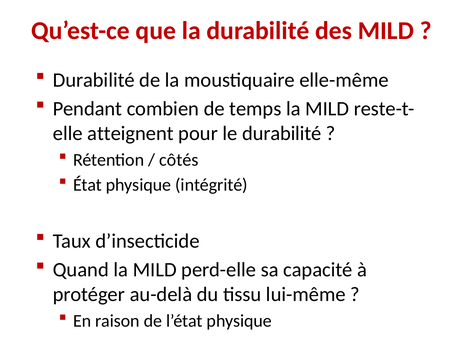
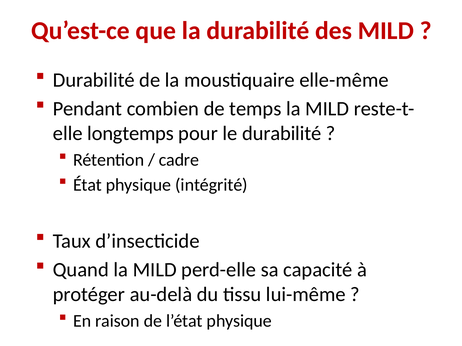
atteignent: atteignent -> longtemps (131, 134)
côtés: côtés -> cadre (179, 160)
